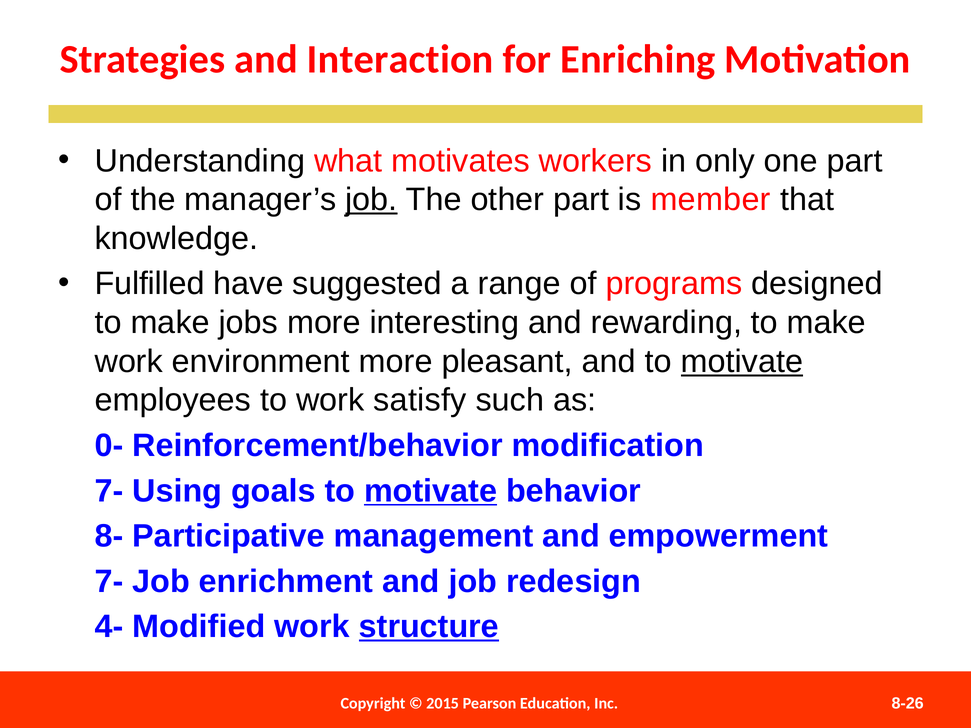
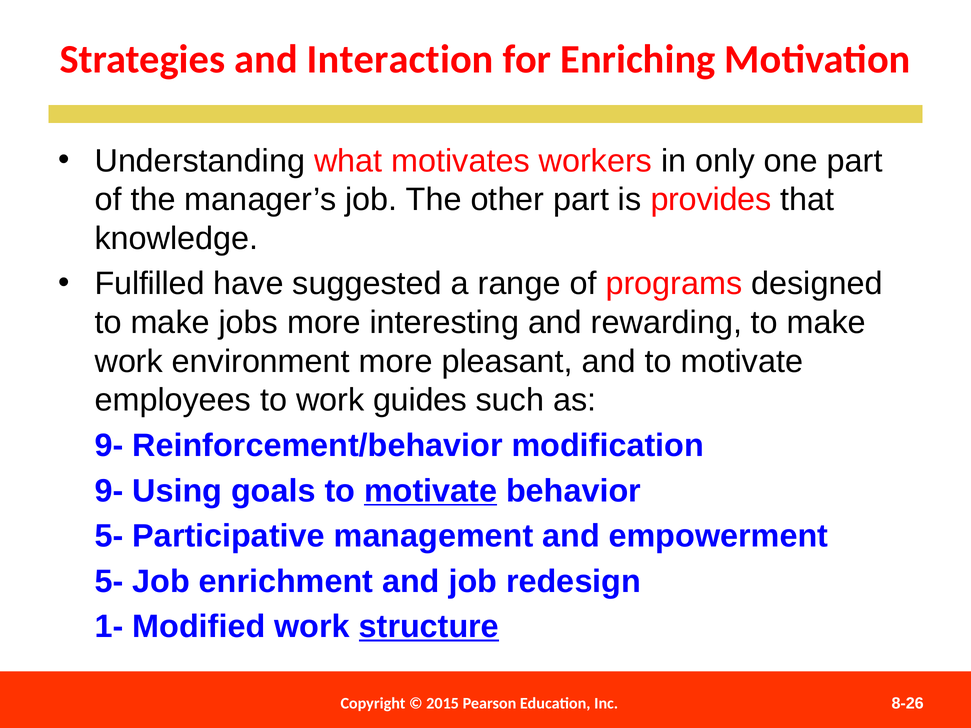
job underline: present -> none (371, 200)
member: member -> provides (711, 200)
motivate underline: present -> none (742, 362)
satisfy: satisfy -> guides (420, 400)
0-: 0- -> 9- (109, 446)
7-: 7- -> 9- (109, 491)
8-: 8- -> 5- (109, 536)
7-: 7- -> 5- (109, 582)
4-: 4- -> 1- (109, 627)
